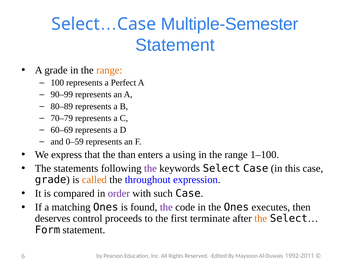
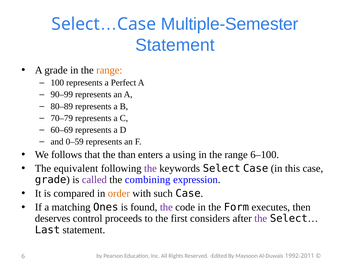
express: express -> follows (67, 154)
1–100: 1–100 -> 6–100 (265, 154)
statements: statements -> equivalent (76, 168)
called colour: orange -> purple (94, 179)
throughout: throughout -> combining (148, 179)
order colour: purple -> orange (119, 193)
the Ones: Ones -> Form (236, 207)
terminate: terminate -> considers (210, 218)
the colour: orange -> purple (261, 218)
Form: Form -> Last (47, 229)
